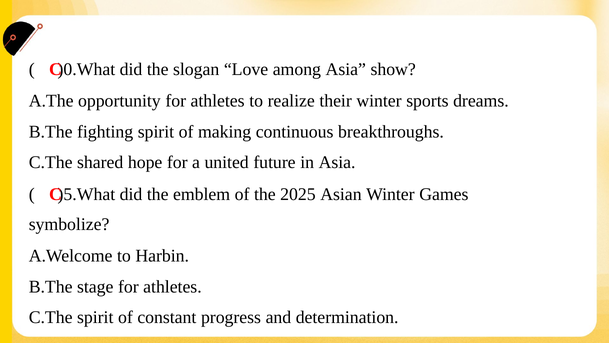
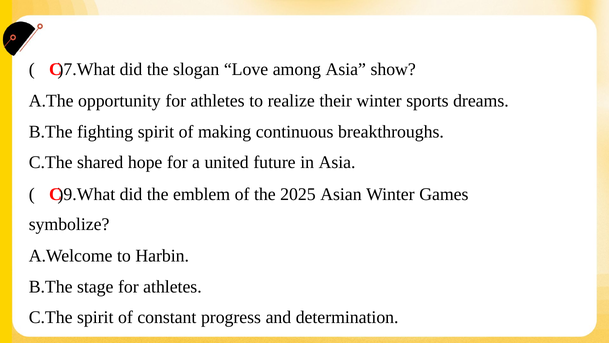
)0.What: )0.What -> )7.What (86, 69)
)5.What: )5.What -> )9.What (86, 194)
